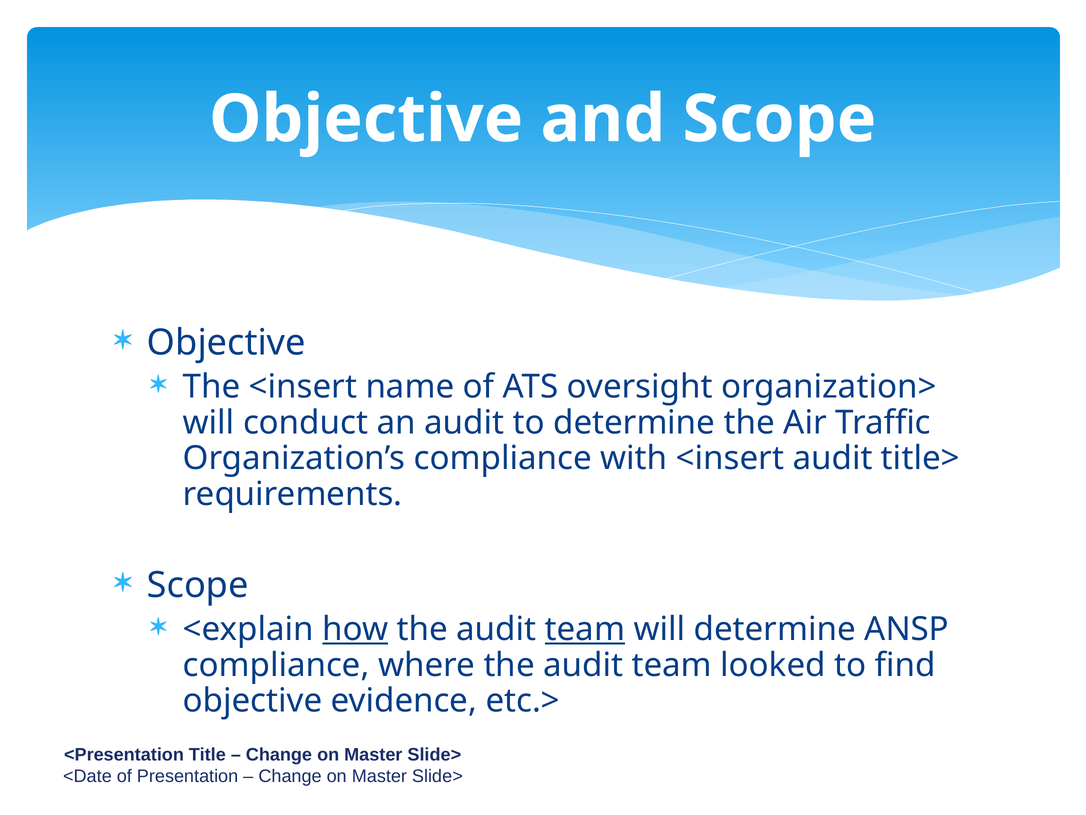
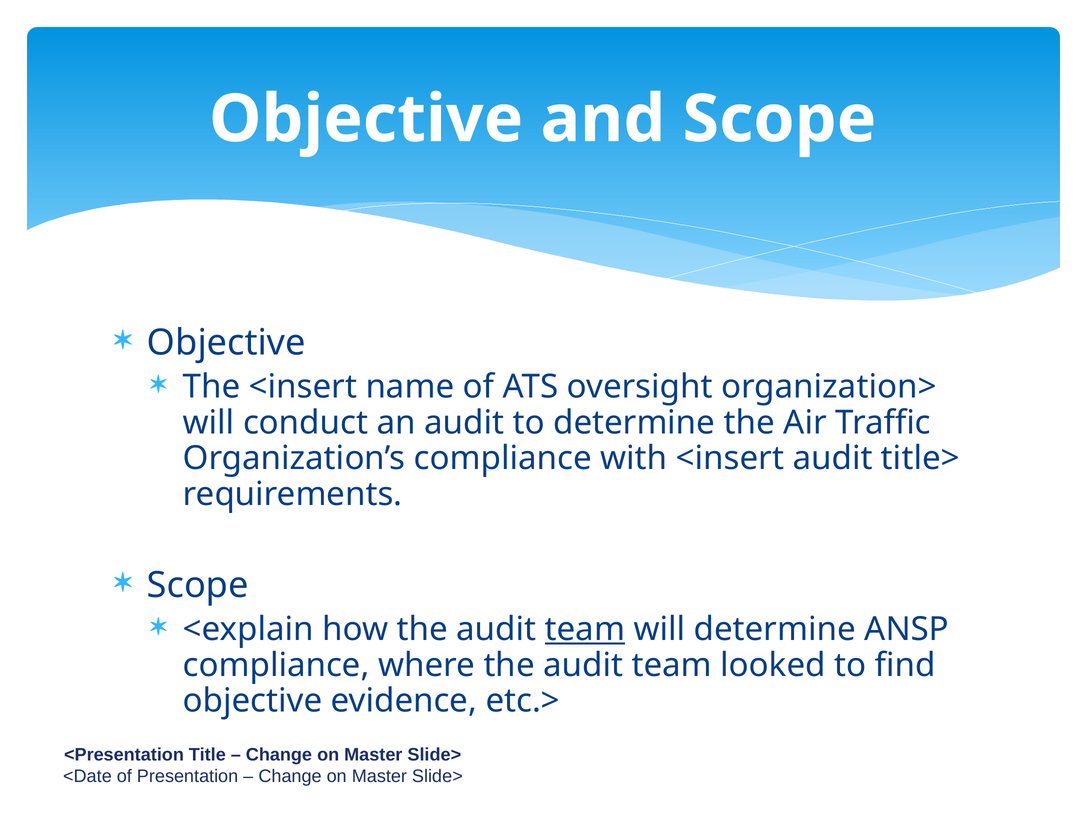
how underline: present -> none (355, 629)
